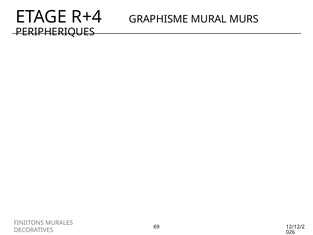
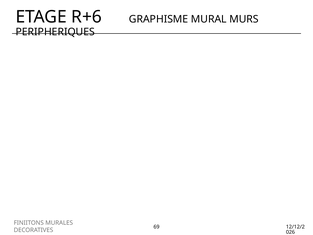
R+4: R+4 -> R+6 (87, 17)
